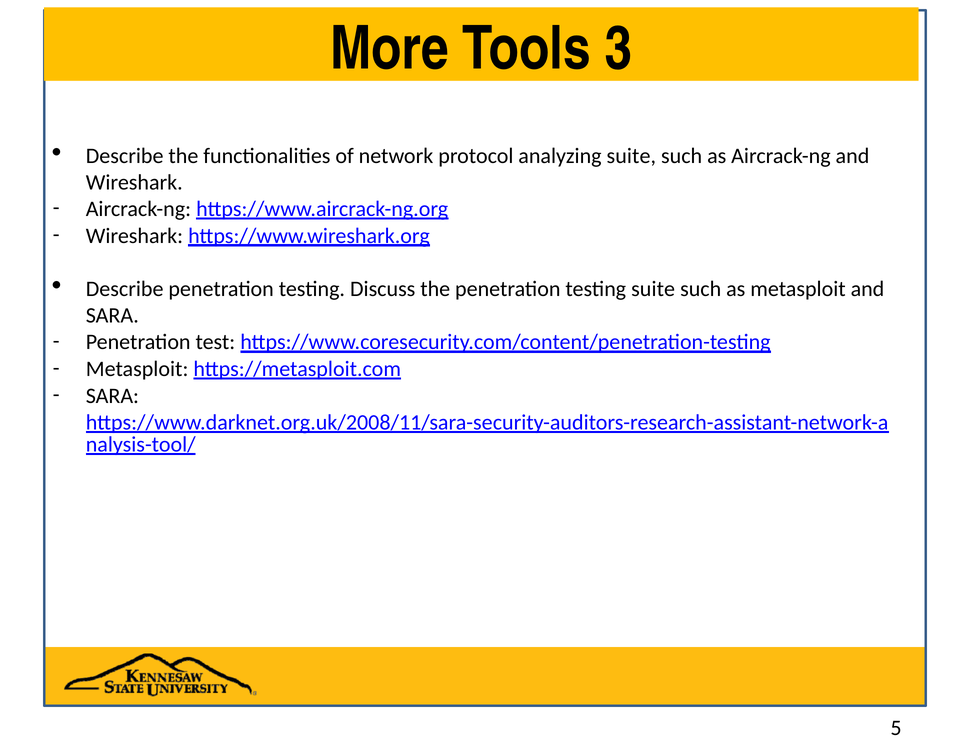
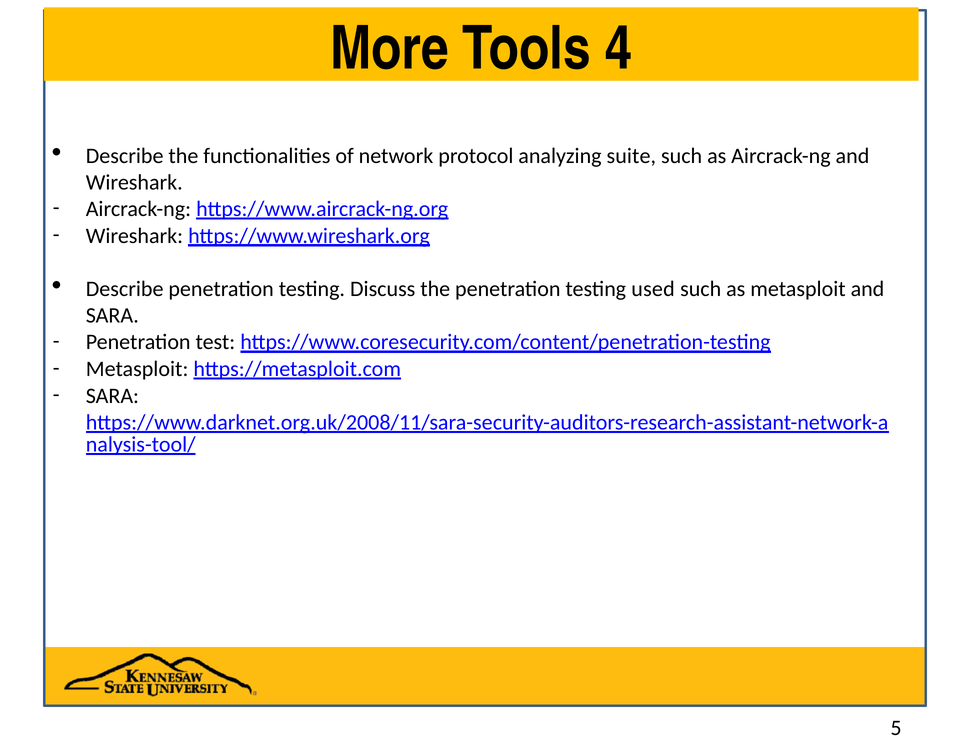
3: 3 -> 4 (619, 49)
testing suite: suite -> used (653, 289)
